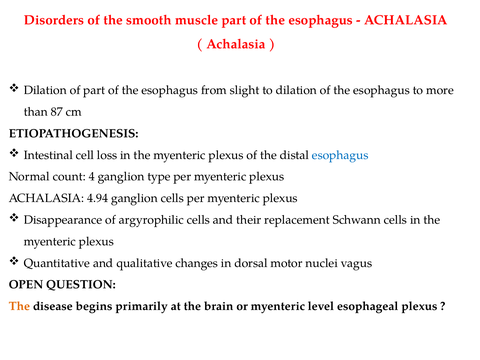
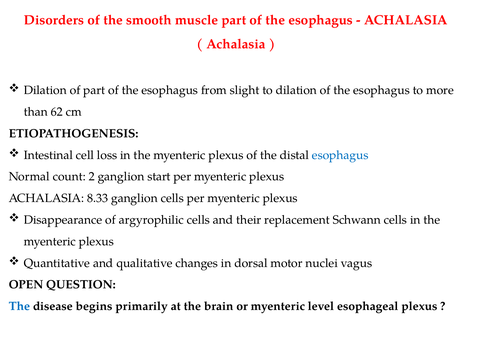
87: 87 -> 62 (57, 112)
4: 4 -> 2 (92, 177)
type: type -> start (159, 177)
4.94: 4.94 -> 8.33 (98, 198)
The colour: orange -> blue (19, 306)
